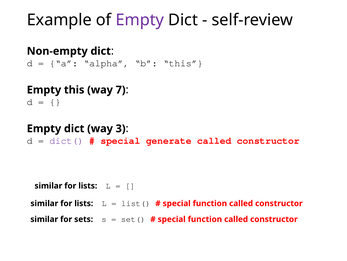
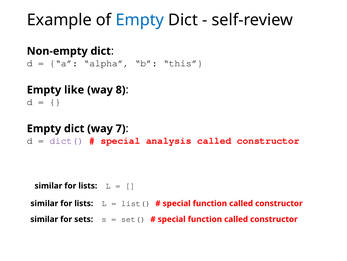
Empty colour: purple -> blue (140, 20)
Empty this: this -> like (74, 90)
7: 7 -> 8 (121, 90)
3: 3 -> 7 (121, 128)
generate: generate -> analysis (169, 140)
